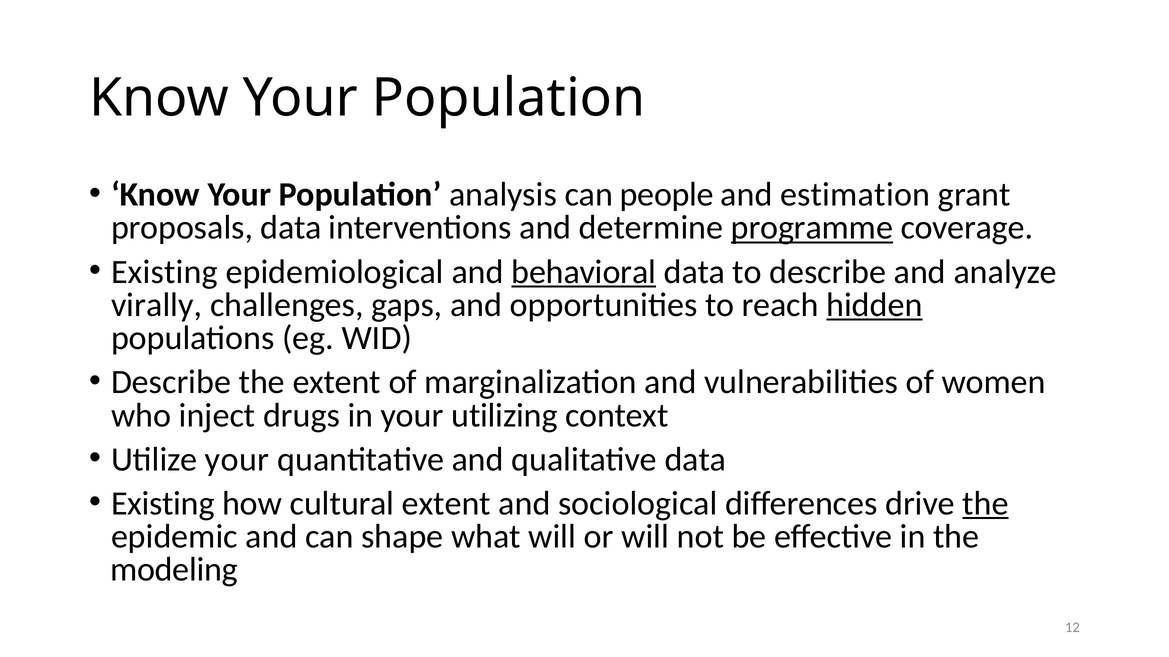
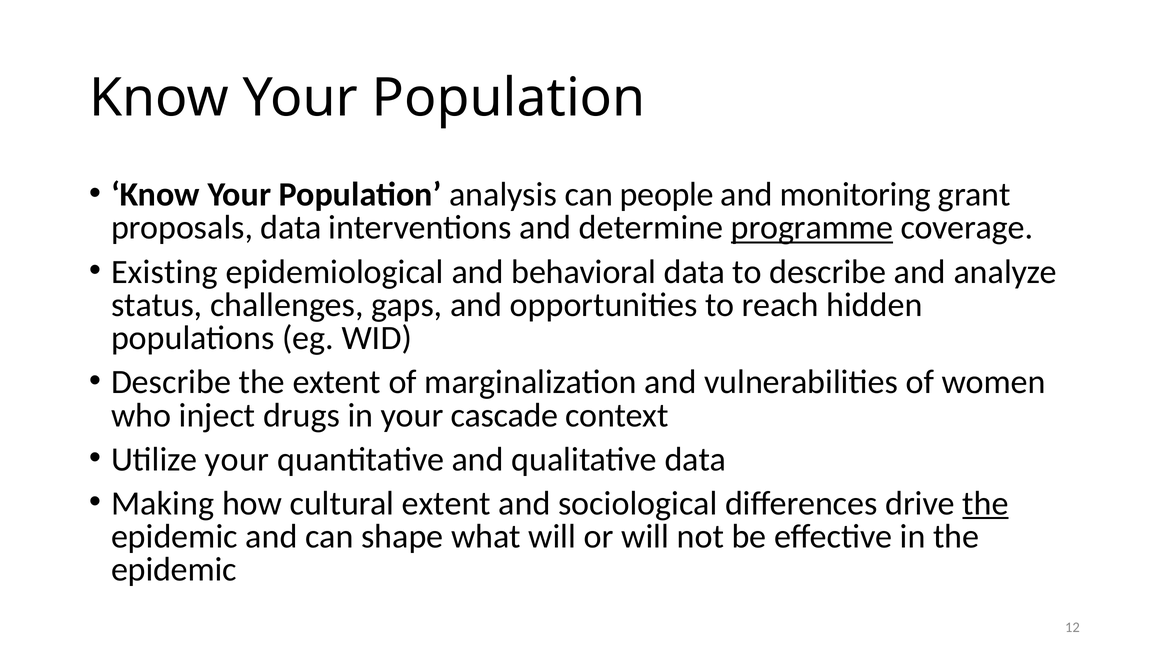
estimation: estimation -> monitoring (855, 195)
behavioral underline: present -> none (584, 272)
virally: virally -> status (157, 305)
hidden underline: present -> none (874, 305)
utilizing: utilizing -> cascade (505, 416)
Existing: Existing -> Making (163, 504)
modeling: modeling -> epidemic (174, 570)
